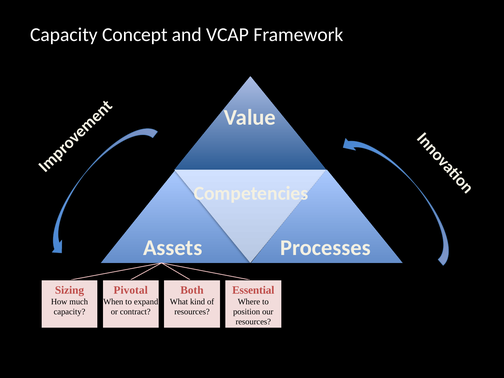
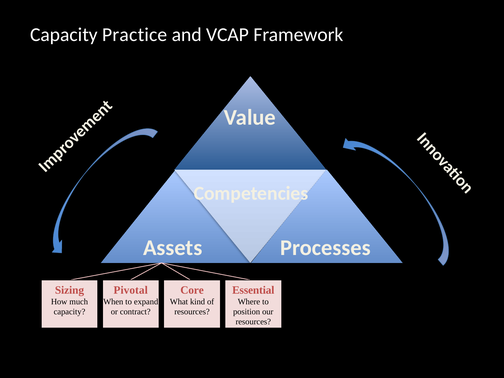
Concept: Concept -> Practice (135, 35)
Both: Both -> Core (192, 290)
